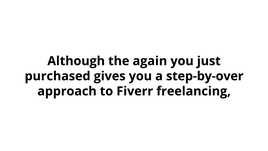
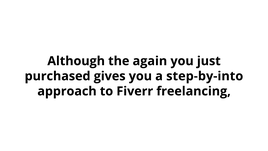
step-by-over: step-by-over -> step-by-into (205, 76)
